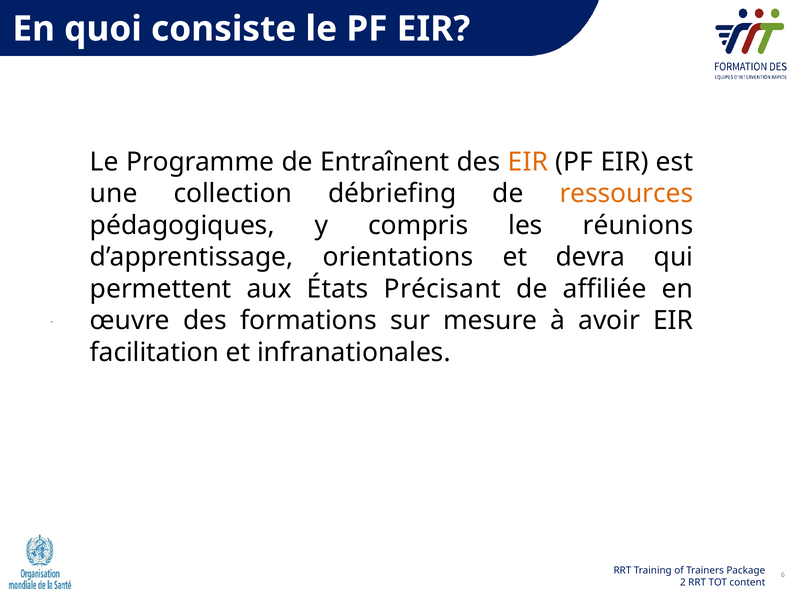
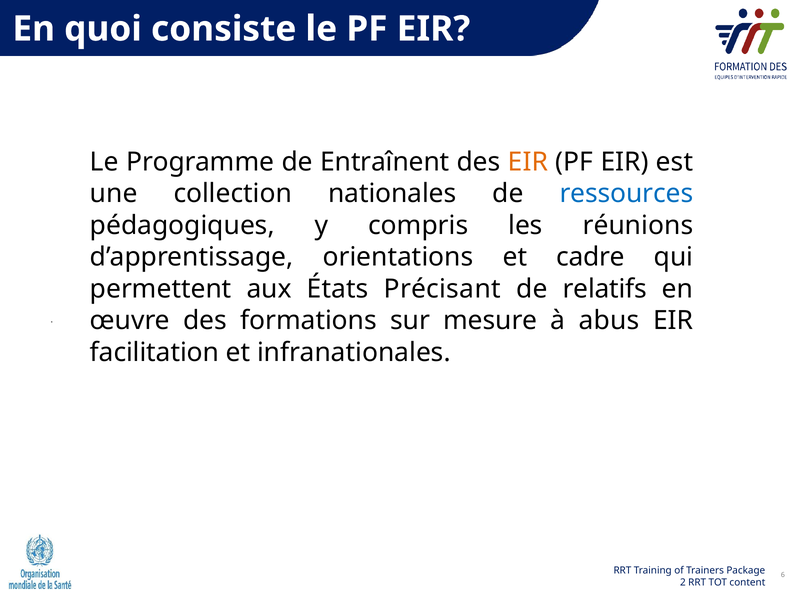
débriefing: débriefing -> nationales (392, 194)
ressources colour: orange -> blue (626, 194)
devra: devra -> cadre (591, 257)
affiliée: affiliée -> relatifs (605, 289)
avoir: avoir -> abus (609, 320)
